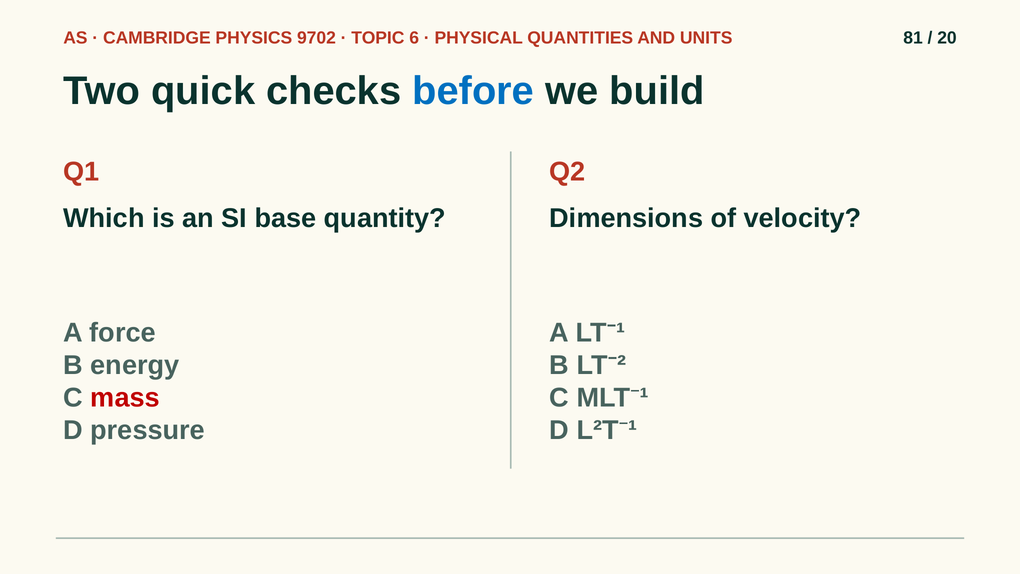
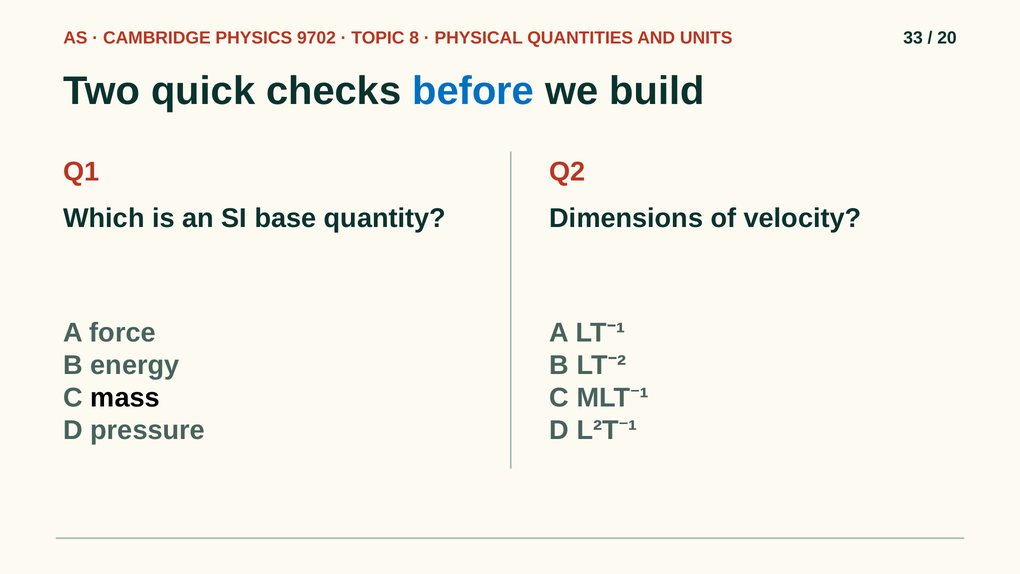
6: 6 -> 8 (414, 38)
81: 81 -> 33 (913, 38)
mass colour: red -> black (125, 398)
